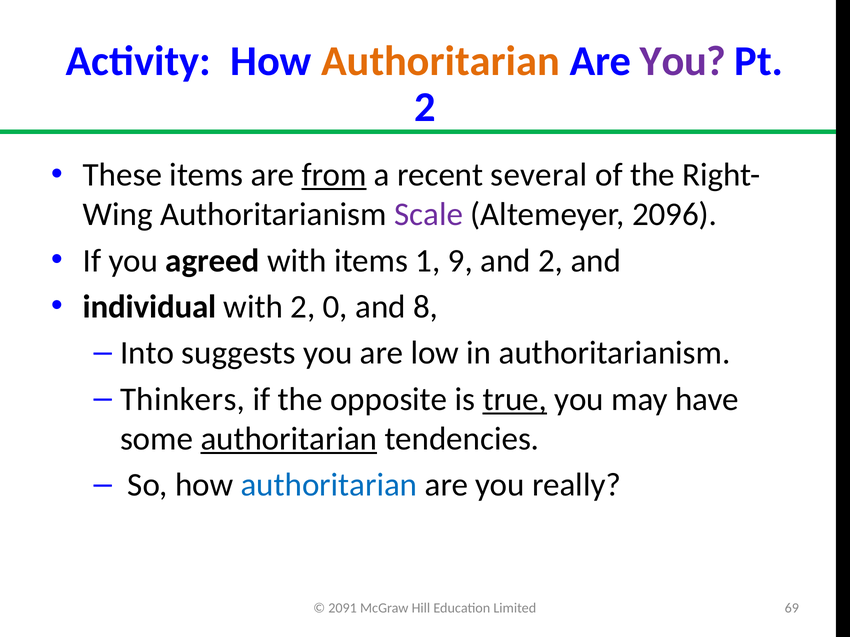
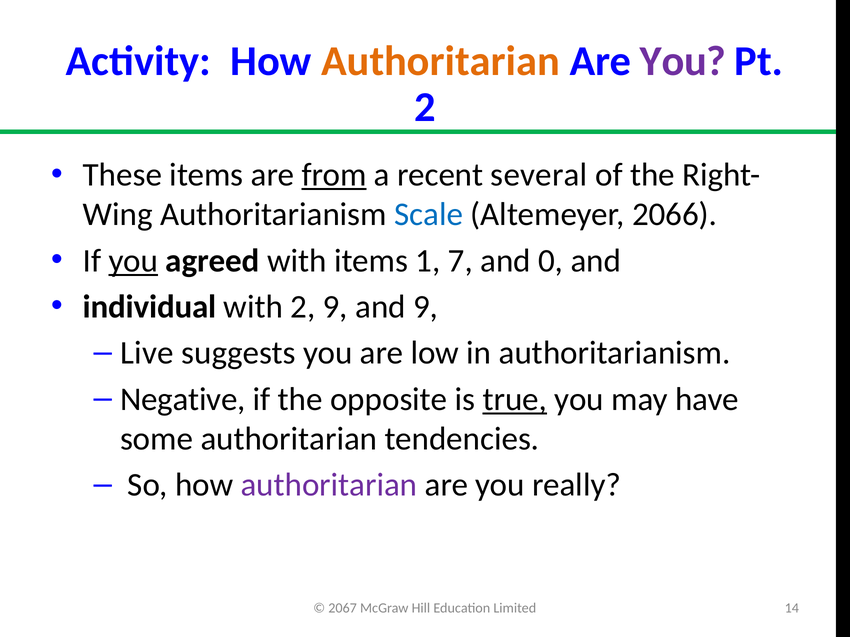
Scale colour: purple -> blue (429, 215)
2096: 2096 -> 2066 (675, 215)
you underline: none -> present (133, 261)
9: 9 -> 7 (460, 261)
and 2: 2 -> 0 (551, 261)
2 0: 0 -> 9 (335, 307)
and 8: 8 -> 9 (426, 307)
Into: Into -> Live (147, 353)
Thinkers: Thinkers -> Negative (183, 400)
authoritarian underline: present -> none (289, 439)
authoritarian colour: blue -> purple (329, 485)
2091: 2091 -> 2067 (343, 609)
69: 69 -> 14 (792, 609)
